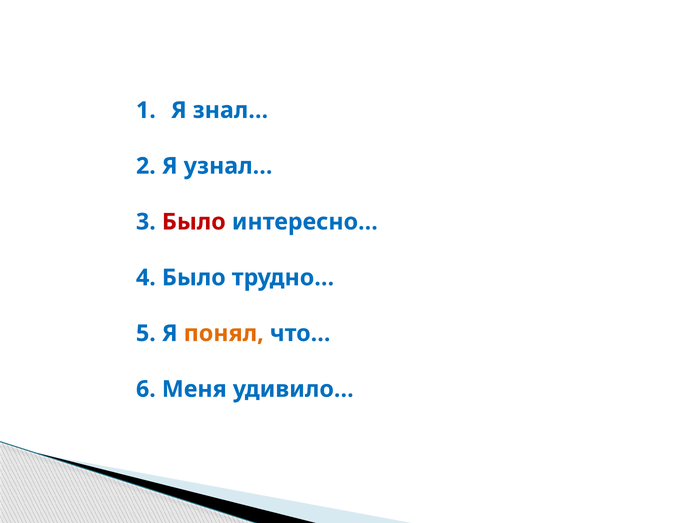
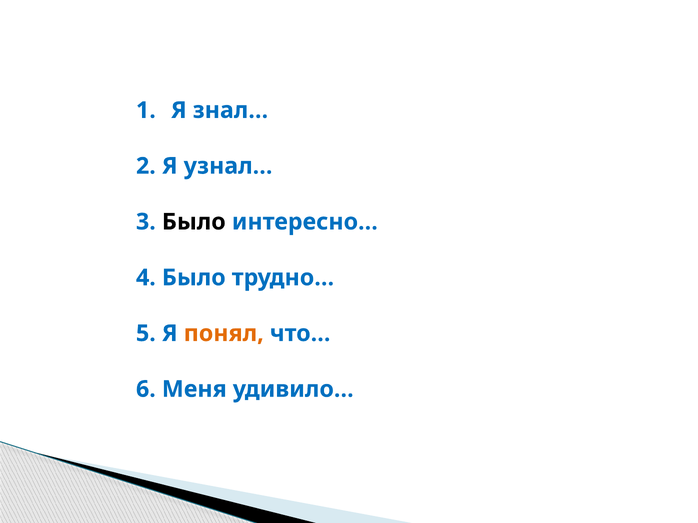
Было colour: red -> black (194, 222)
